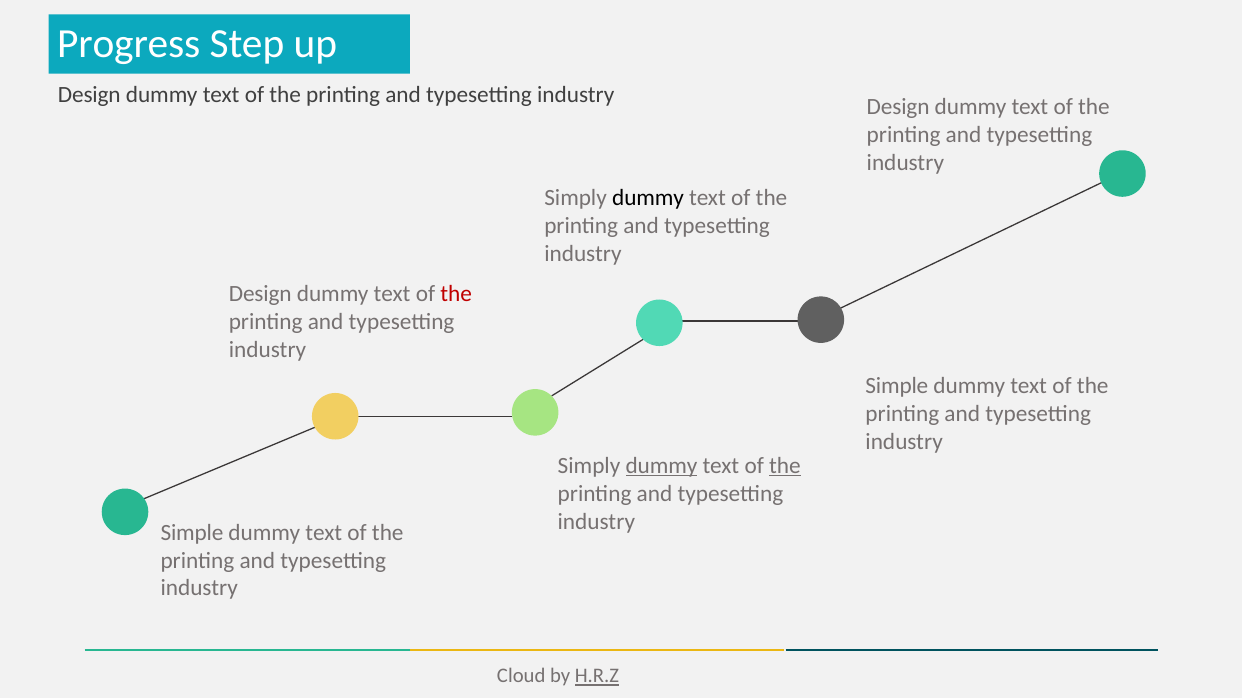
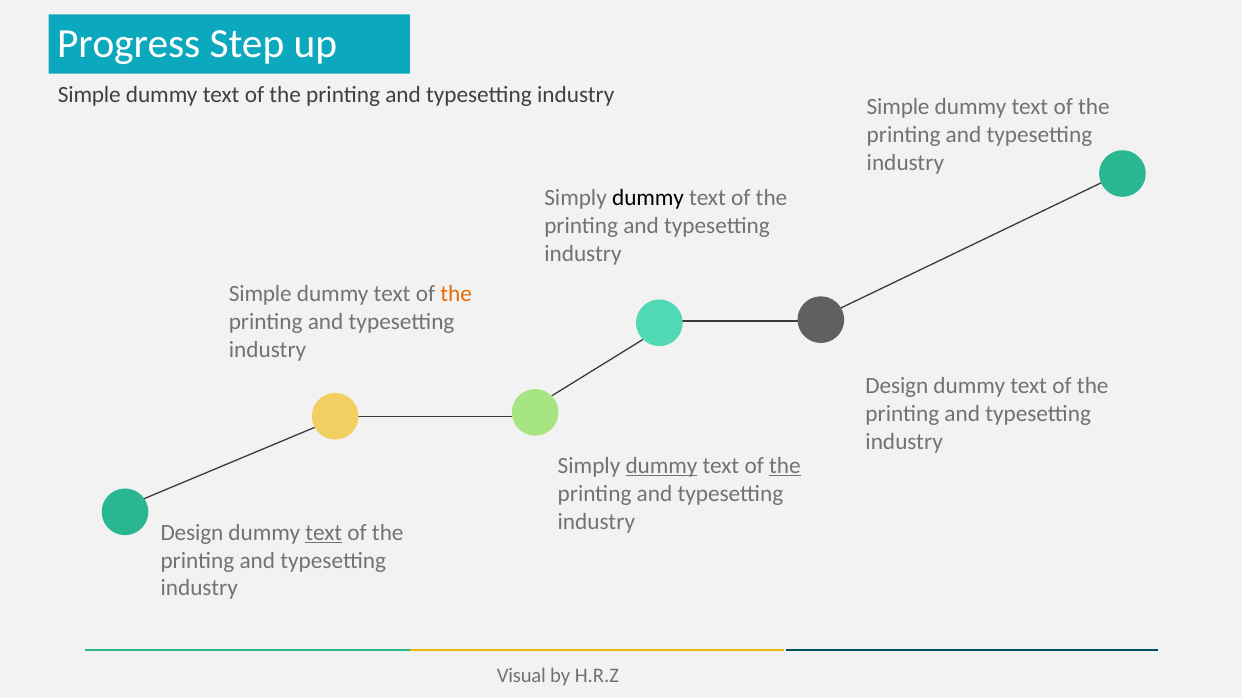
Design: Design -> Simple (89, 95)
Design: Design -> Simple (898, 107)
Design: Design -> Simple (260, 294)
the colour: red -> orange (456, 294)
Simple: Simple -> Design (897, 386)
Simple: Simple -> Design (192, 533)
text underline: none -> present (324, 533)
Cloud: Cloud -> Visual (521, 677)
H.R.Z underline: present -> none (597, 677)
